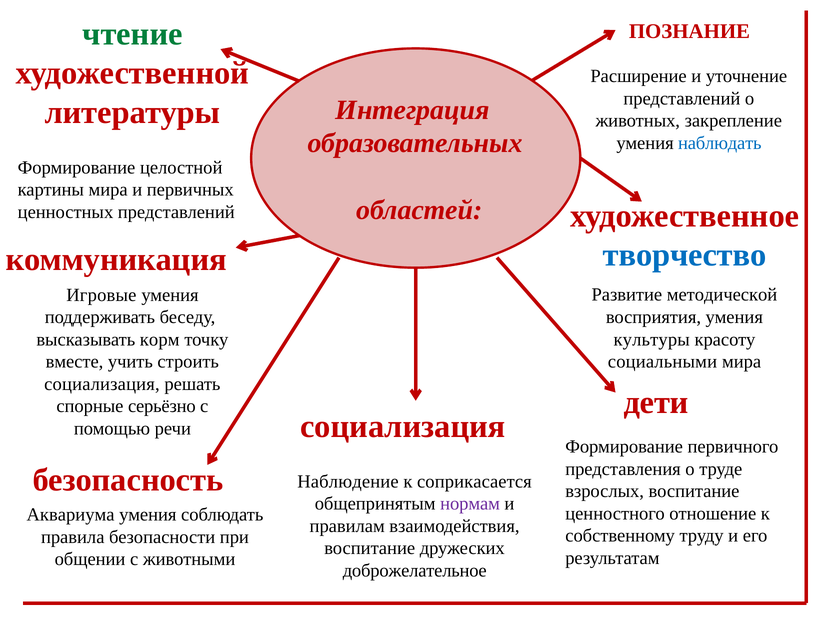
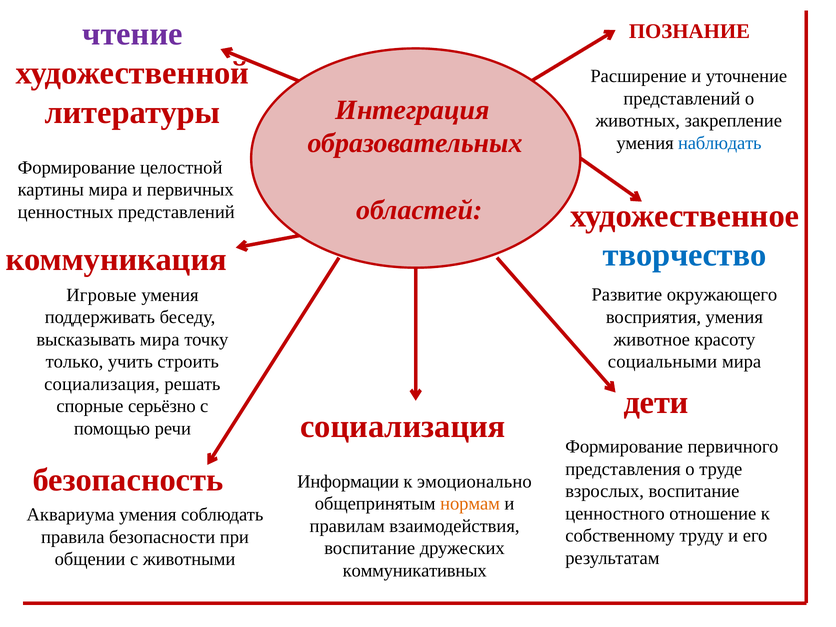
чтение colour: green -> purple (132, 34)
методической: методической -> окружающего (722, 295)
высказывать корм: корм -> мира (160, 339)
культуры: культуры -> животное (652, 339)
вместе: вместе -> только (75, 362)
Наблюдение: Наблюдение -> Информации (348, 481)
соприкасается: соприкасается -> эмоционально (474, 481)
нормам colour: purple -> orange (470, 504)
доброжелательное: доброжелательное -> коммуникативных (415, 571)
